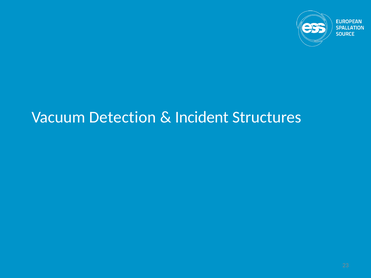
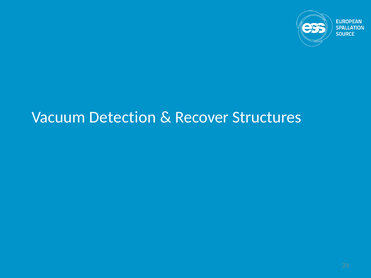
Incident: Incident -> Recover (202, 117)
